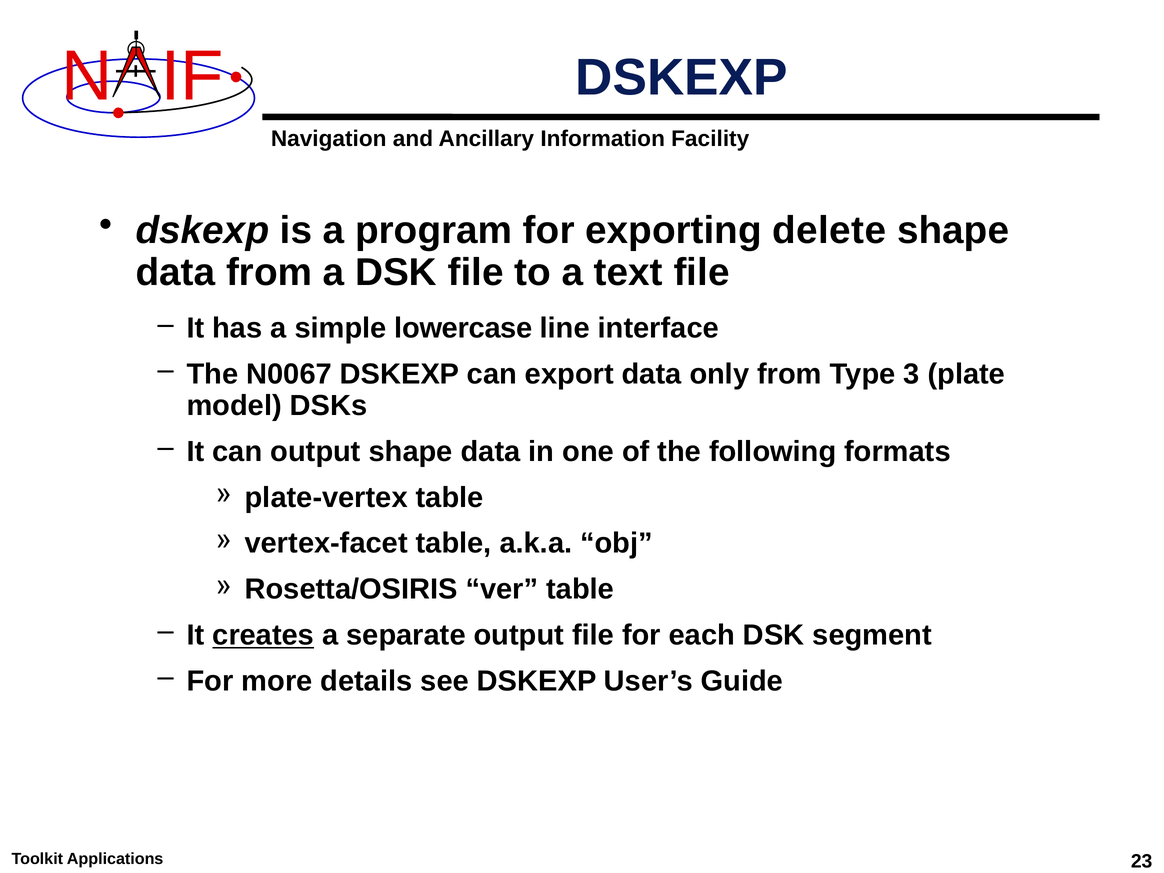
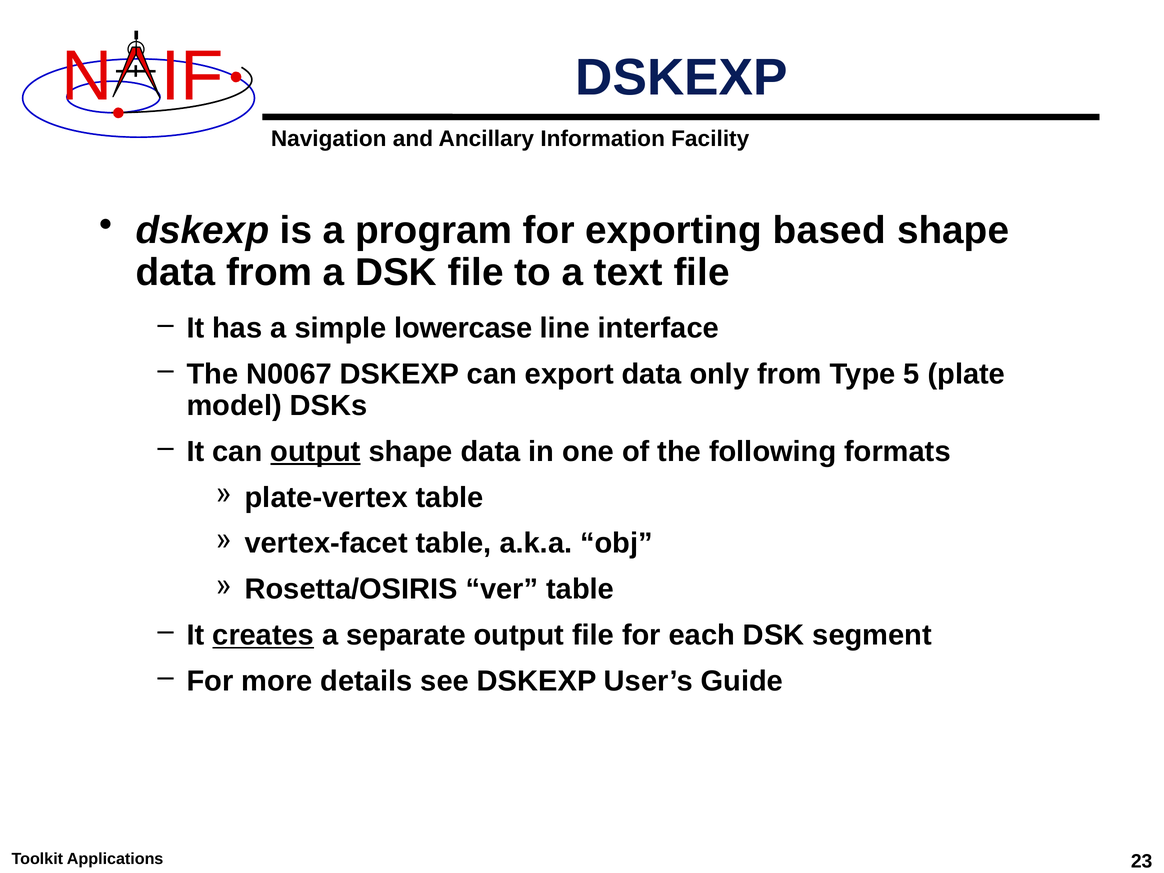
delete: delete -> based (829, 231)
3: 3 -> 5 (911, 374)
output underline: none -> present (316, 452)
